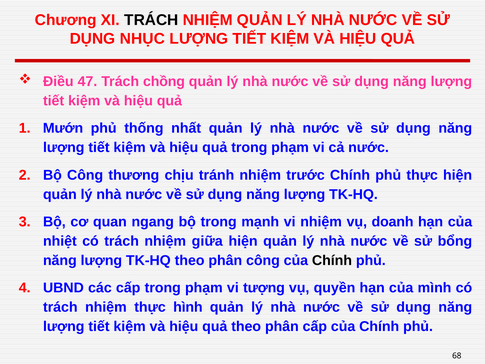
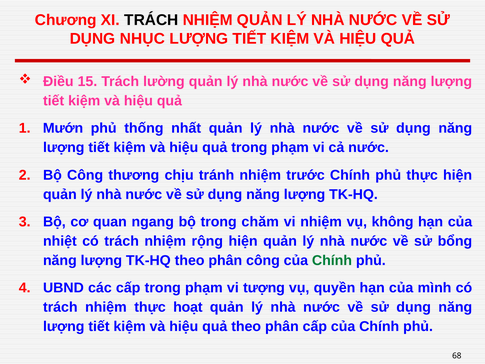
47: 47 -> 15 (87, 81)
chồng: chồng -> lường (164, 81)
mạnh: mạnh -> chăm (260, 222)
doanh: doanh -> không (393, 222)
giữa: giữa -> rộng (207, 241)
Chính colour: black -> green (332, 260)
hình: hình -> hoạt (188, 307)
